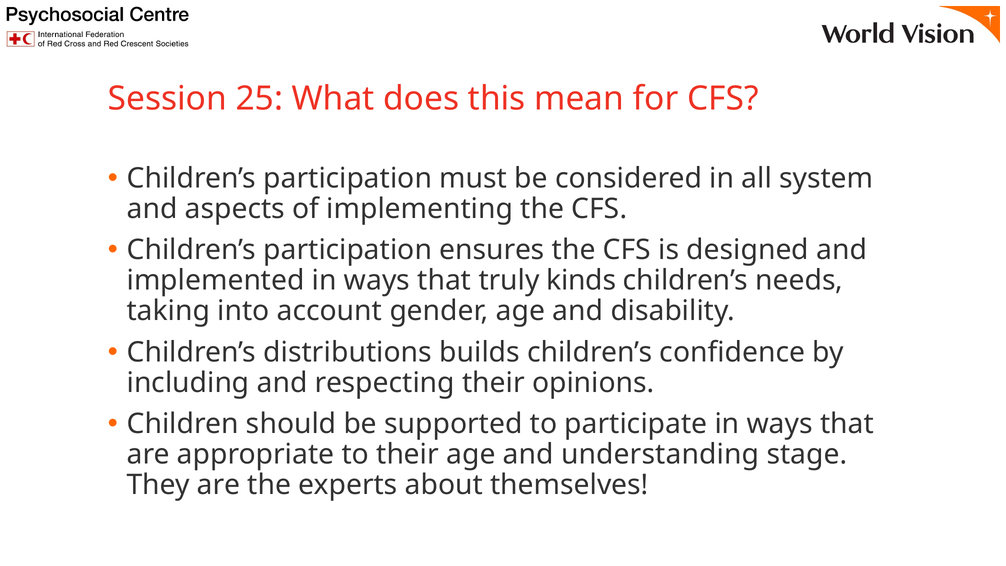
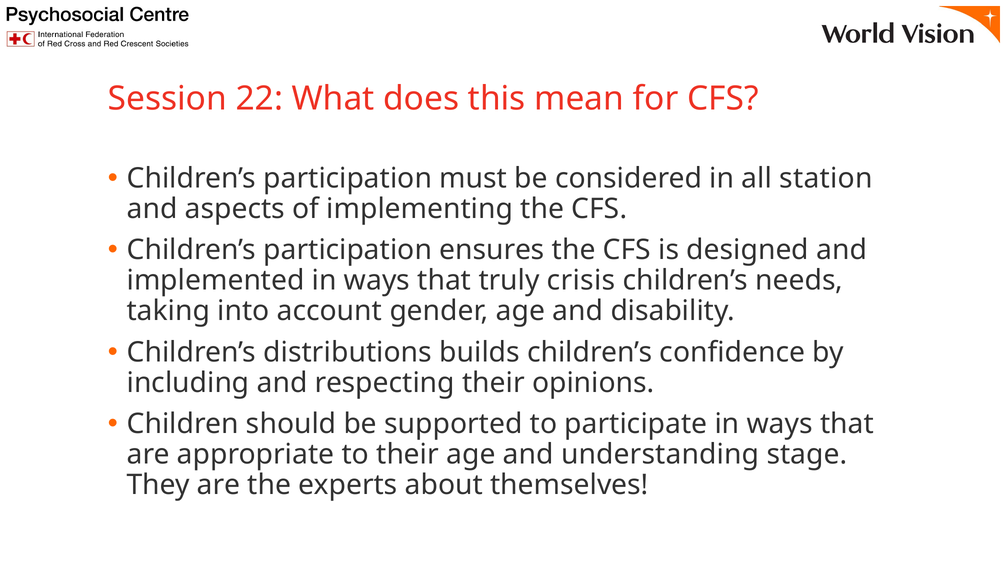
25: 25 -> 22 (259, 99)
system: system -> station (826, 178)
kinds: kinds -> crisis (581, 280)
